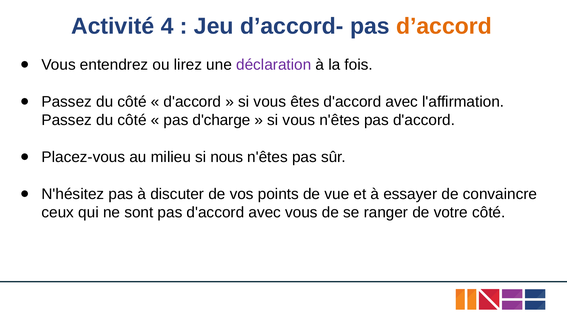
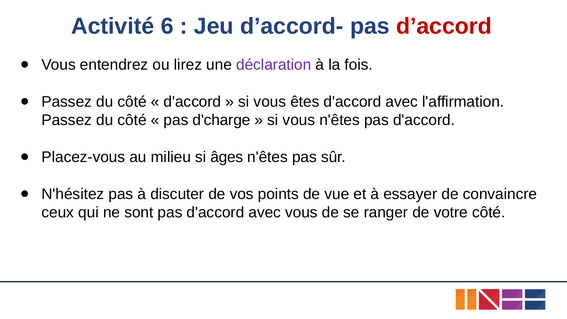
4: 4 -> 6 (167, 26)
d’accord colour: orange -> red (444, 26)
nous: nous -> âges (227, 157)
